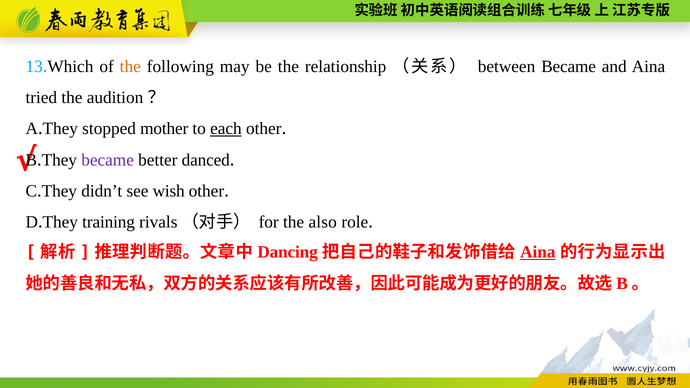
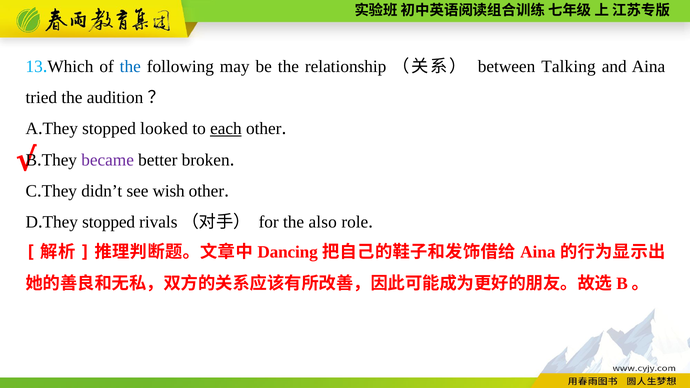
the colour: orange -> blue (130, 67)
between Became: Became -> Talking (568, 67)
mother: mother -> looked (164, 129)
danced: danced -> broken (206, 160)
training: training -> stopped (109, 222)
Aina underline: present -> none (538, 252)
